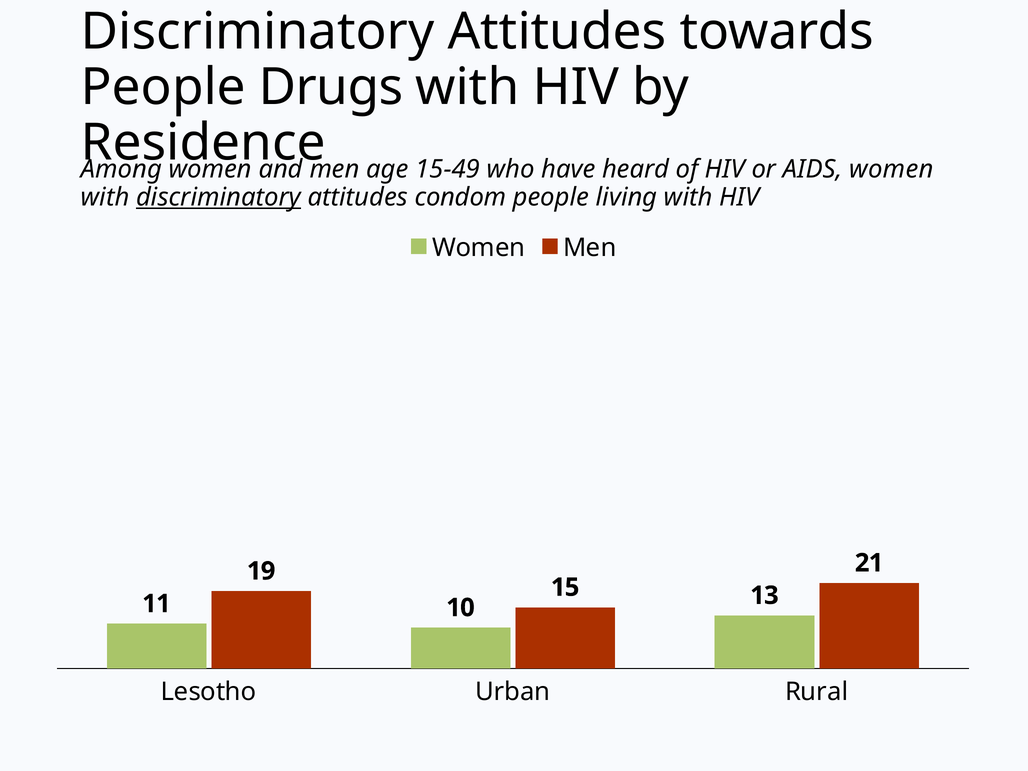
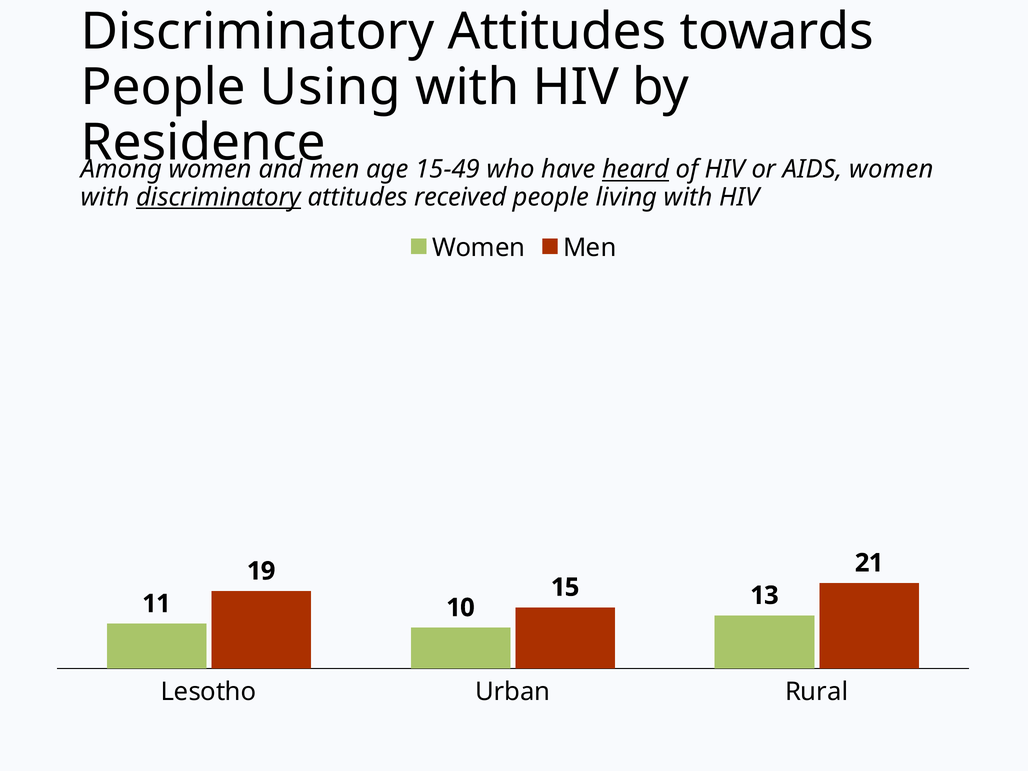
Drugs: Drugs -> Using (330, 87)
heard underline: none -> present (636, 170)
condom: condom -> received (460, 197)
